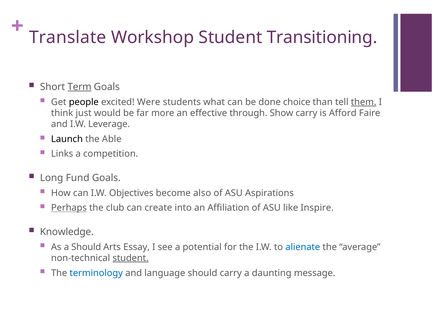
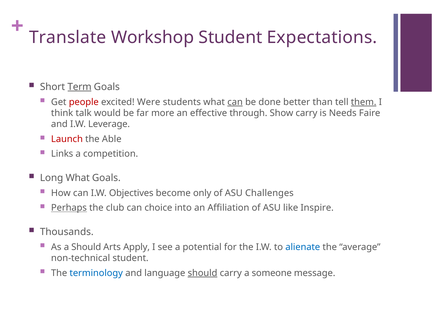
Transitioning: Transitioning -> Expectations (322, 37)
people colour: black -> red (84, 102)
can underline: none -> present (235, 102)
choice: choice -> better (297, 102)
just: just -> talk (84, 113)
Afford: Afford -> Needs (343, 113)
Launch colour: black -> red (67, 139)
Long Fund: Fund -> What (78, 178)
also: also -> only (202, 193)
Aspirations: Aspirations -> Challenges (269, 193)
create: create -> choice (158, 208)
Knowledge: Knowledge -> Thousands (67, 232)
Essay: Essay -> Apply (137, 247)
student underline: present -> none (131, 258)
should underline: none -> present (203, 273)
daunting: daunting -> someone (272, 273)
